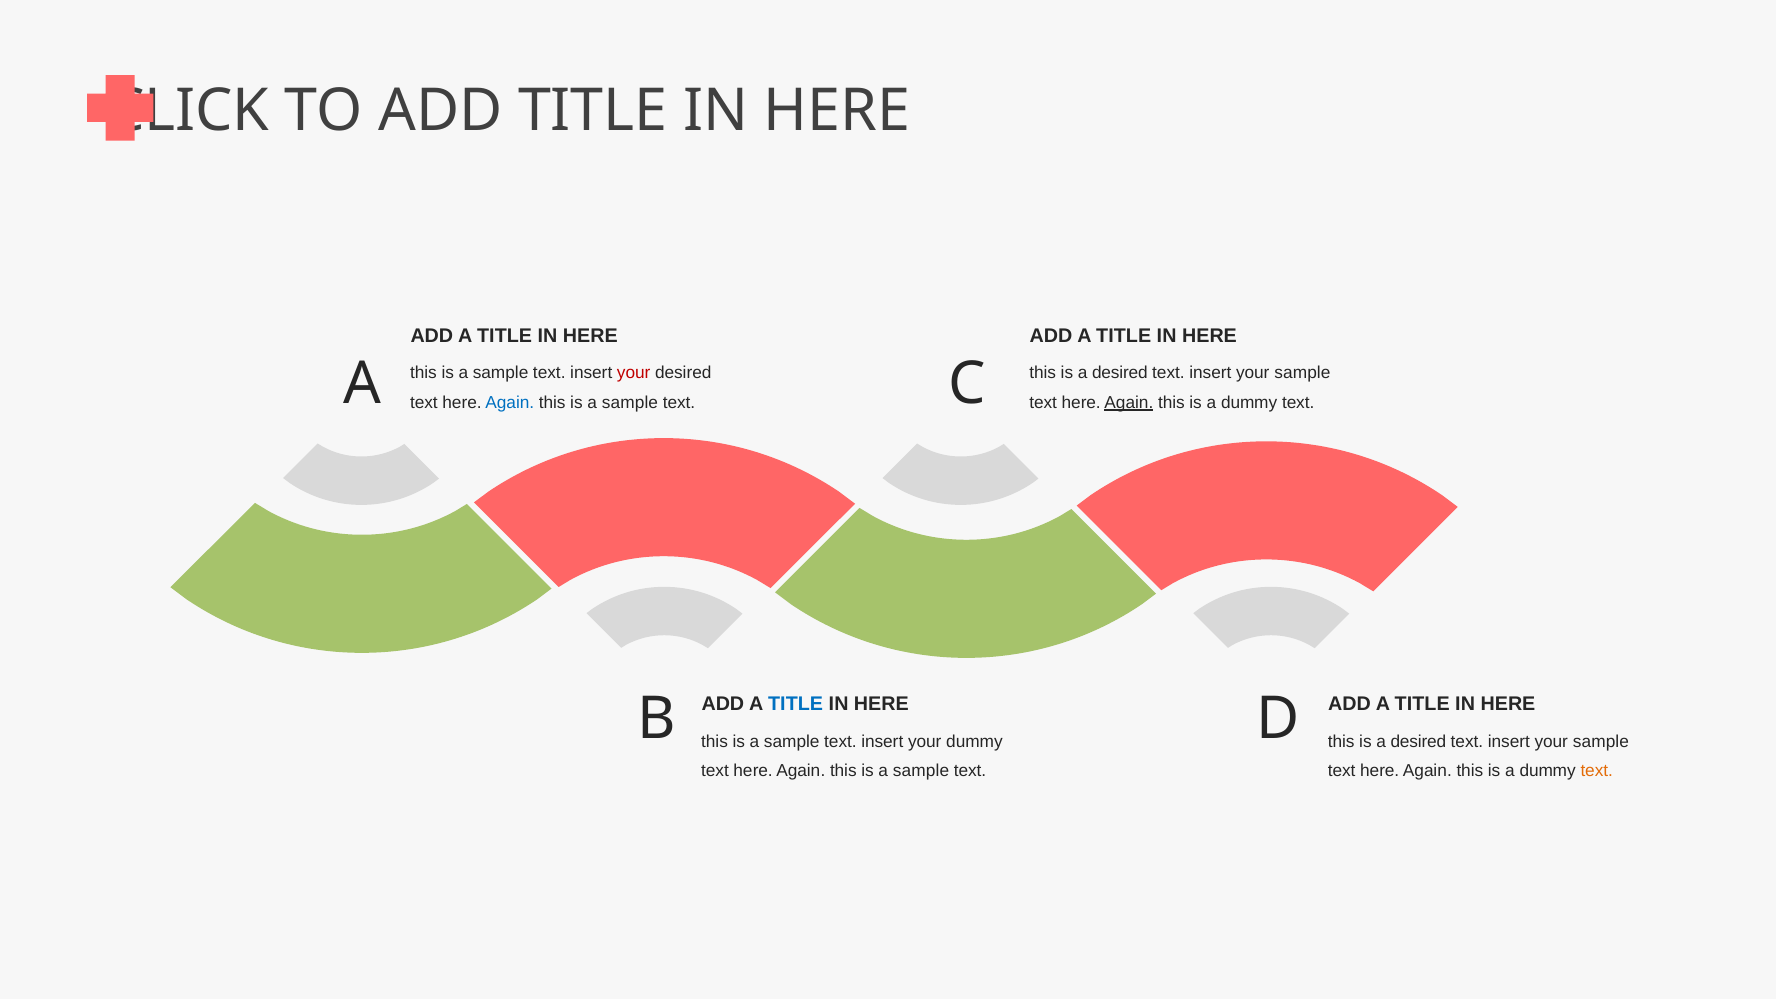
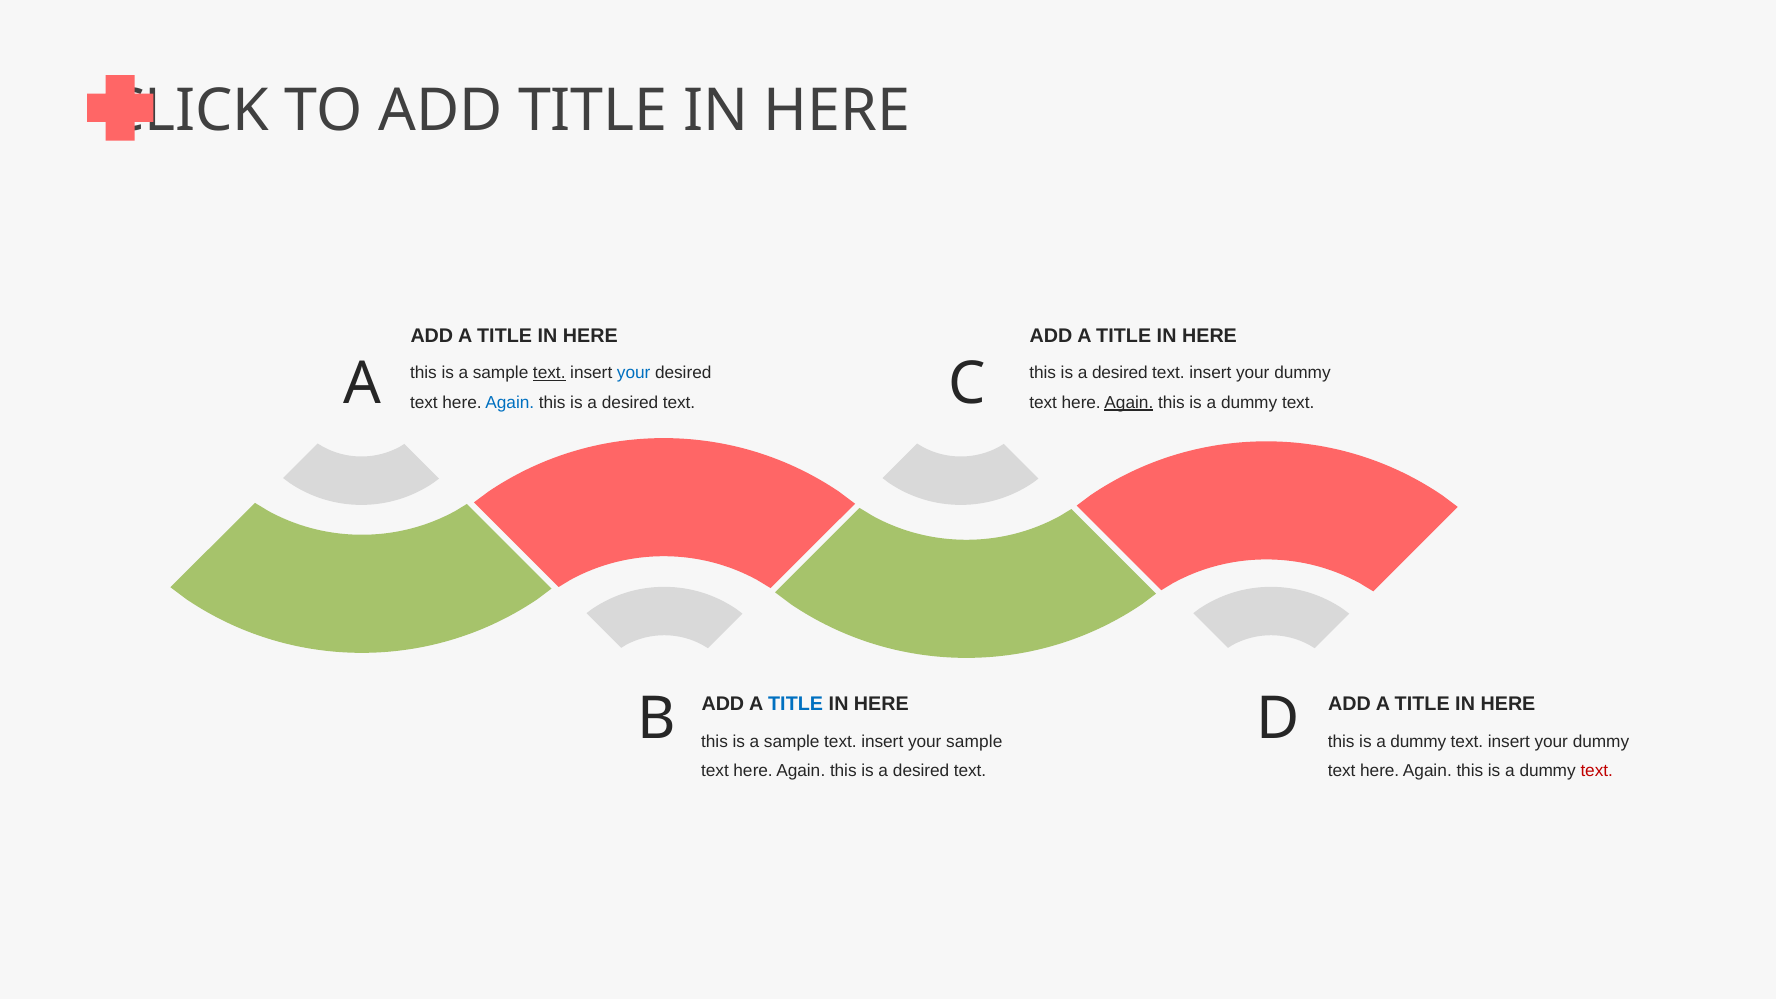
text underline: none -> present (549, 373)
your colour: red -> blue (634, 373)
sample: sample -> dummy (1303, 373)
sample: sample -> desired (630, 403)
desired: desired -> dummy (1418, 741)
sample: sample -> dummy (1601, 741)
your dummy: dummy -> sample (974, 741)
sample: sample -> desired (921, 771)
text colour: orange -> red (1597, 771)
